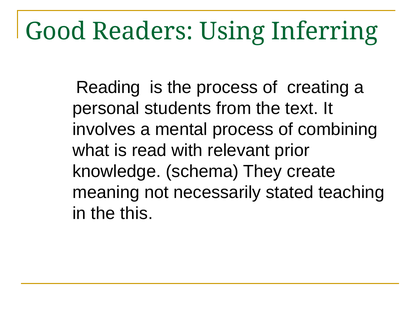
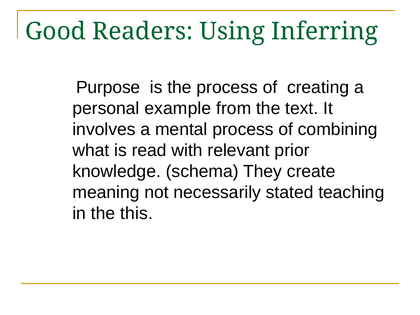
Reading: Reading -> Purpose (108, 87)
students: students -> example (178, 108)
